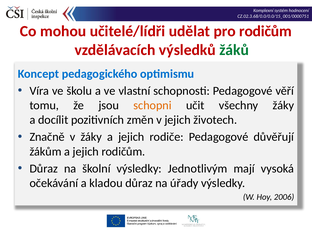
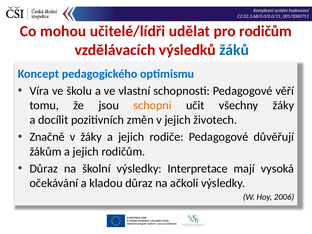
žáků colour: green -> blue (234, 50)
Jednotlivým: Jednotlivým -> Interpretace (198, 169)
úřady: úřady -> ačkoli (184, 183)
